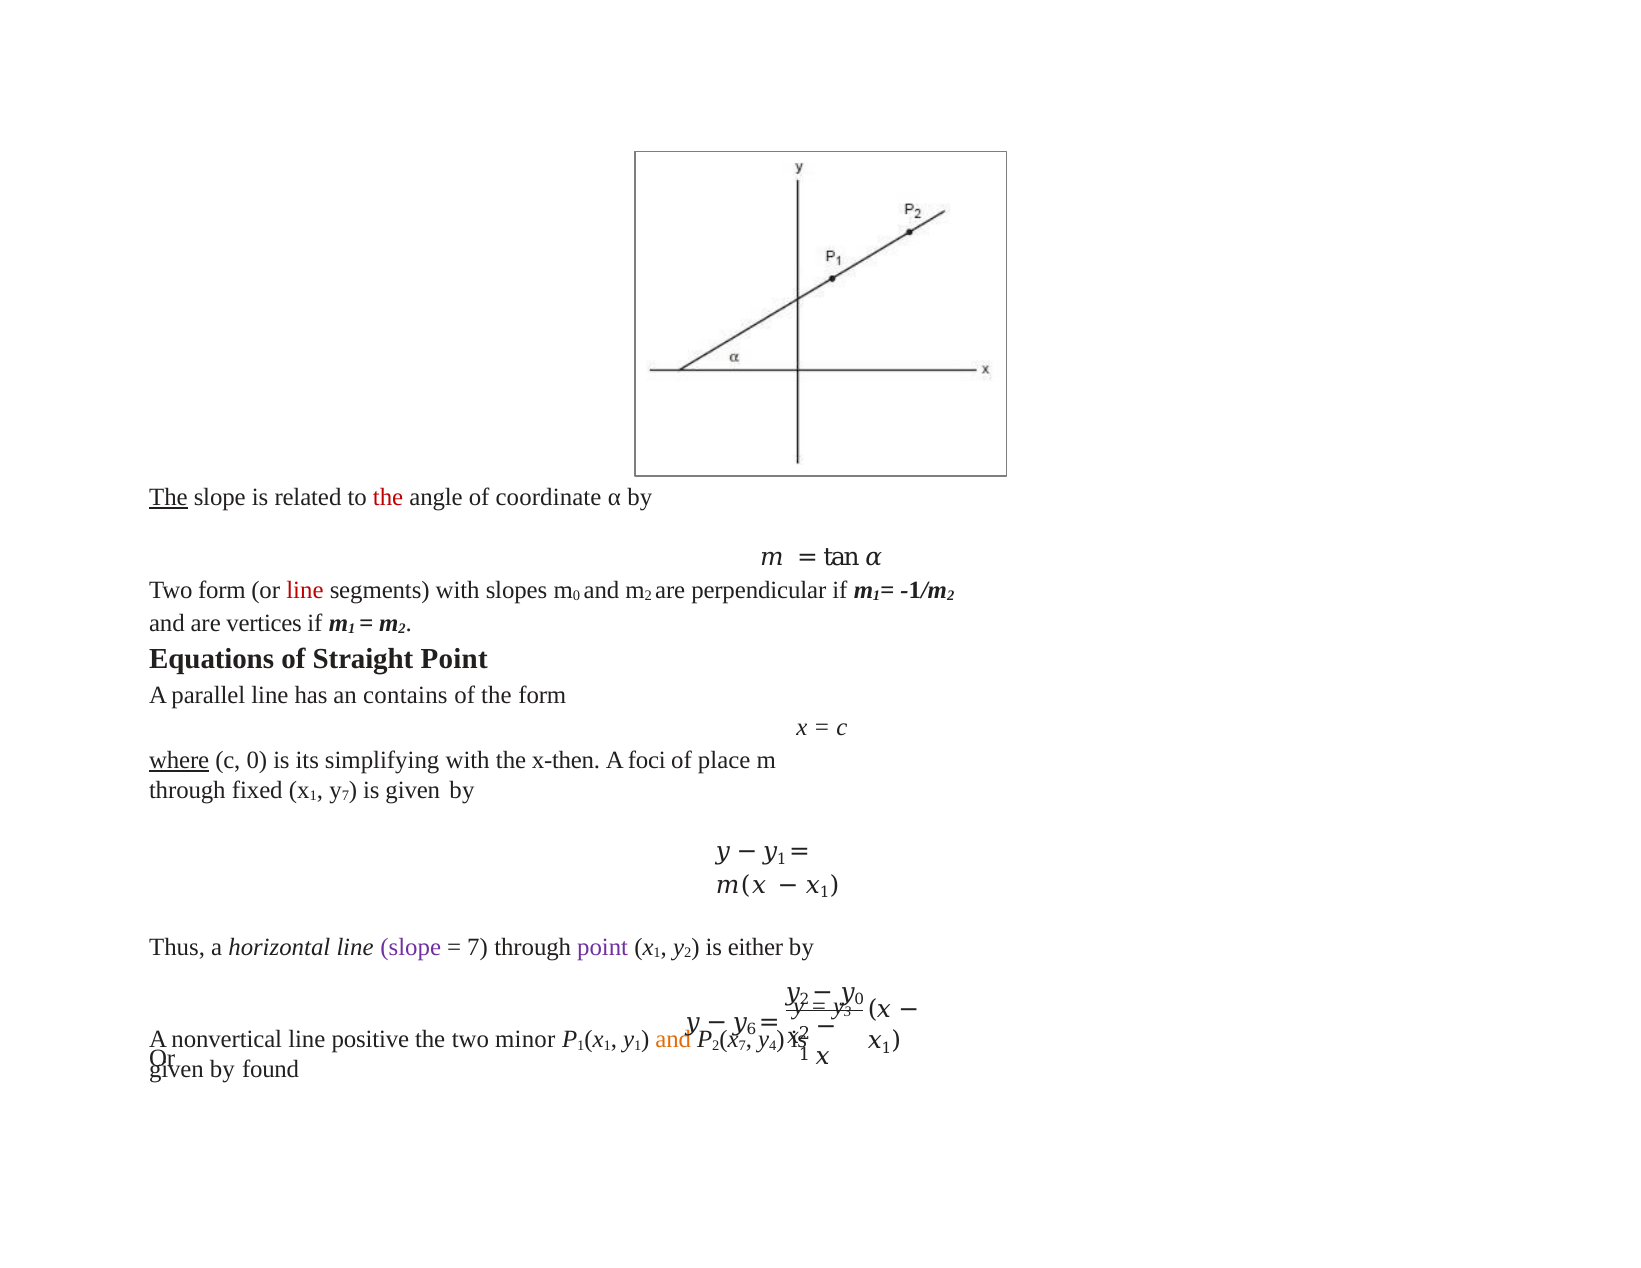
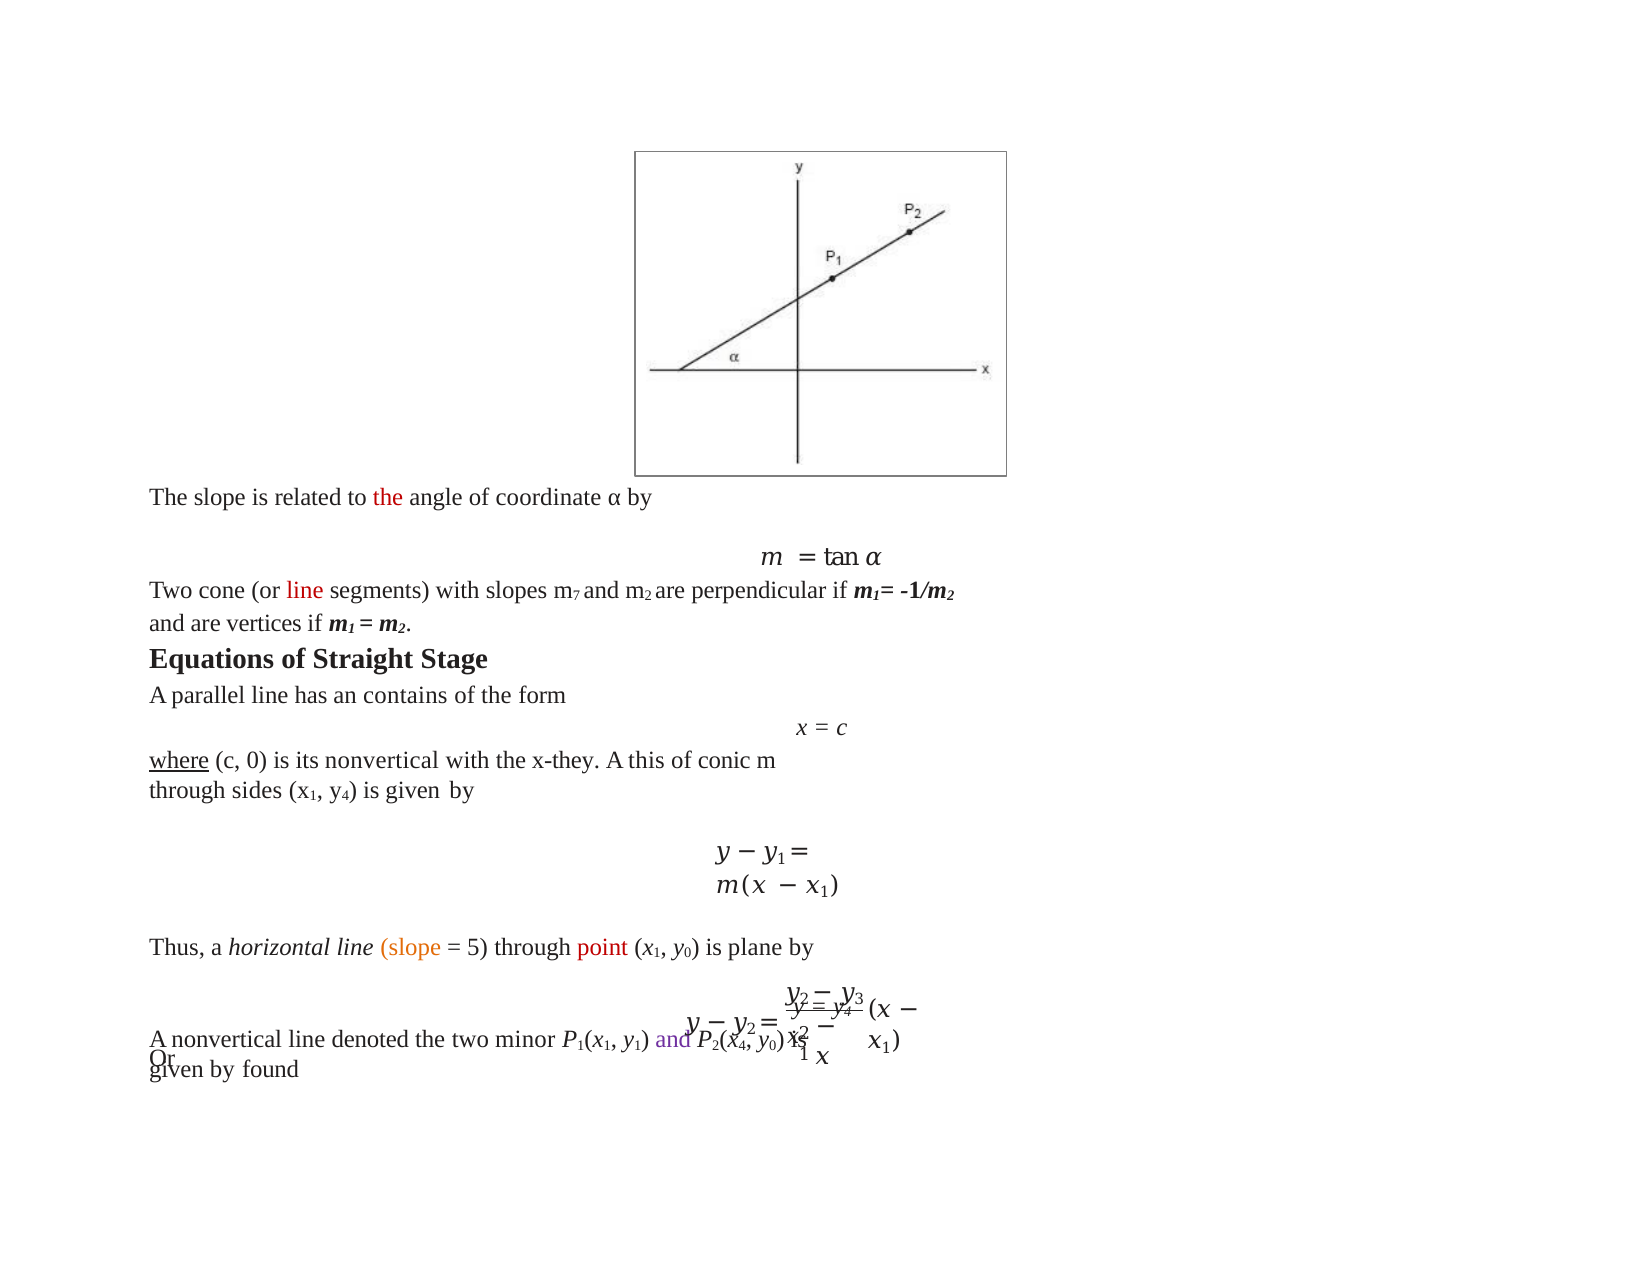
The underline: present -> none (168, 497)
Two form: form -> cone (222, 590)
m 0: 0 -> 7 (576, 596)
Straight Point: Point -> Stage (454, 659)
its simplifying: simplifying -> nonvertical (382, 760)
x-then: x-then -> x-they (566, 760)
foci: foci -> this (647, 760)
place: place -> conic (724, 760)
fixed: fixed -> sides (257, 790)
7: 7 -> 4 (345, 796)
slope colour: purple -> orange (411, 947)
7: 7 -> 5 (478, 947)
point colour: purple -> red (603, 947)
2: 2 -> 0 (688, 953)
either: either -> plane (755, 947)
𝑦 0: 0 -> 3 (859, 999)
3: 3 -> 4 (848, 1012)
6: 6 -> 2 (752, 1029)
positive: positive -> denoted (370, 1039)
and colour: orange -> purple (673, 1039)
x 7: 7 -> 4 (742, 1045)
4: 4 -> 0 (773, 1045)
